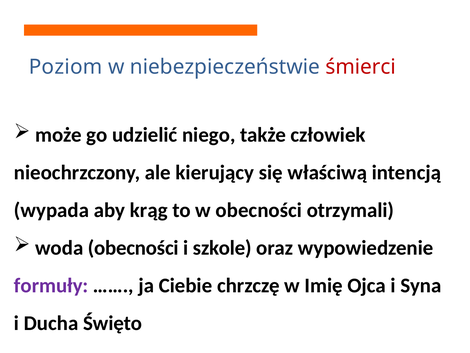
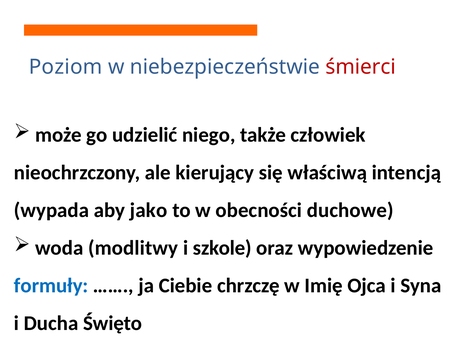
krąg: krąg -> jako (149, 210)
otrzymali: otrzymali -> duchowe (350, 210)
woda obecności: obecności -> modlitwy (133, 248)
formuły colour: purple -> blue (51, 285)
